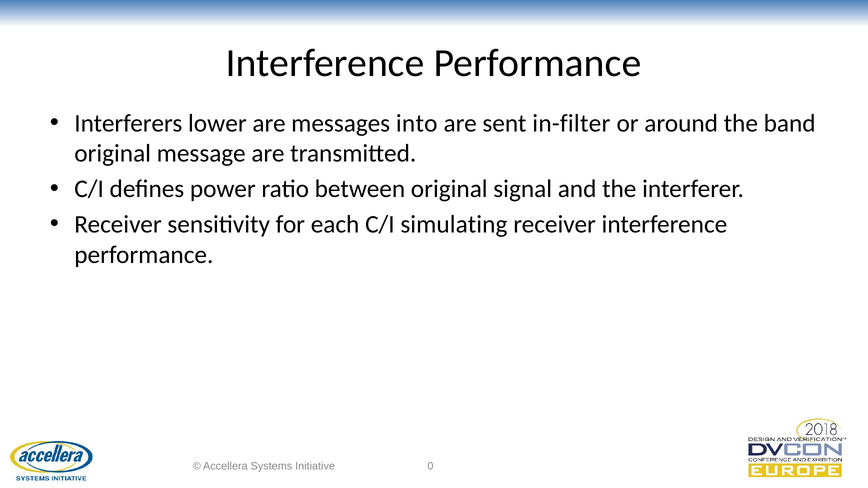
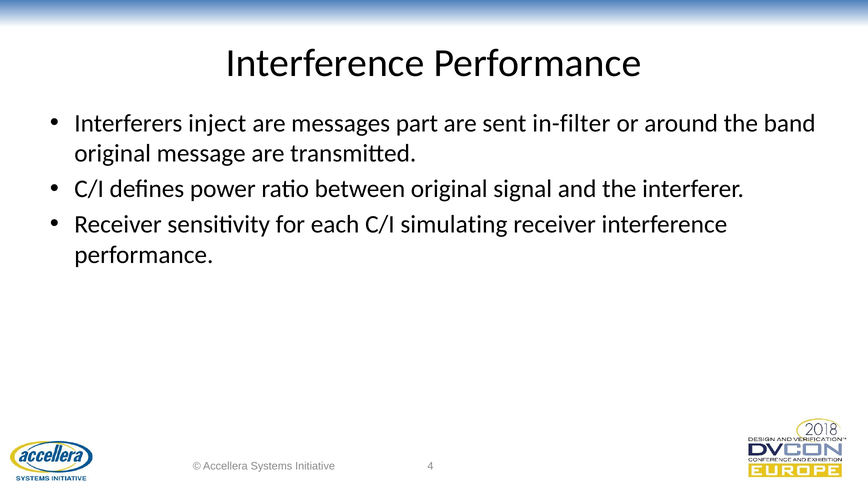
lower: lower -> inject (217, 123)
into: into -> part (417, 123)
0: 0 -> 4 (430, 466)
